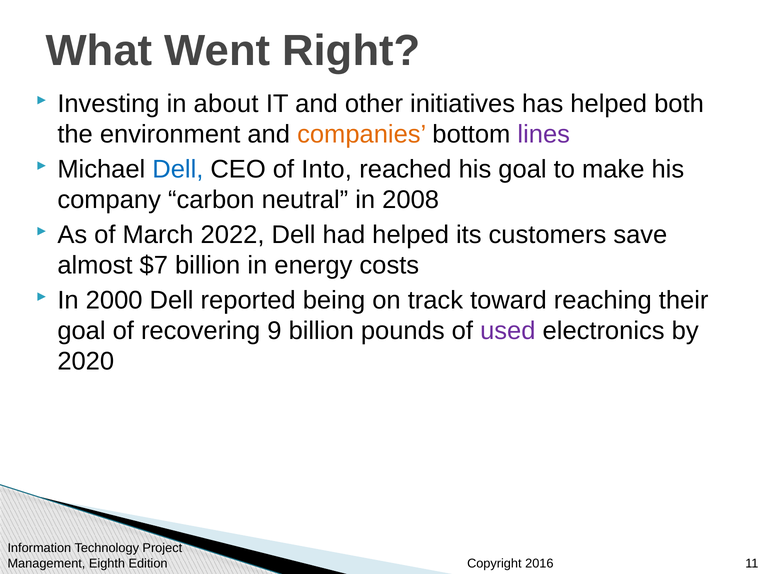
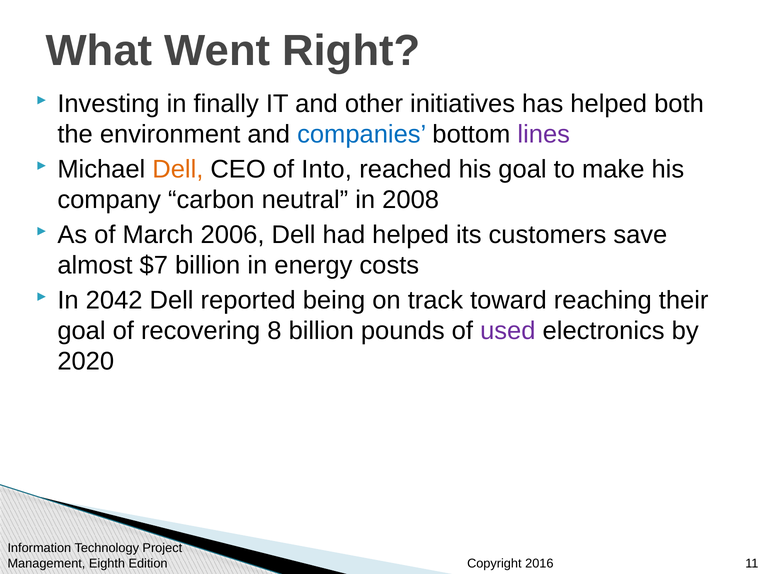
about: about -> finally (226, 104)
companies colour: orange -> blue (362, 135)
Dell colour: blue -> orange (178, 169)
2022: 2022 -> 2006 (233, 235)
2000: 2000 -> 2042 (114, 301)
9: 9 -> 8 (274, 331)
